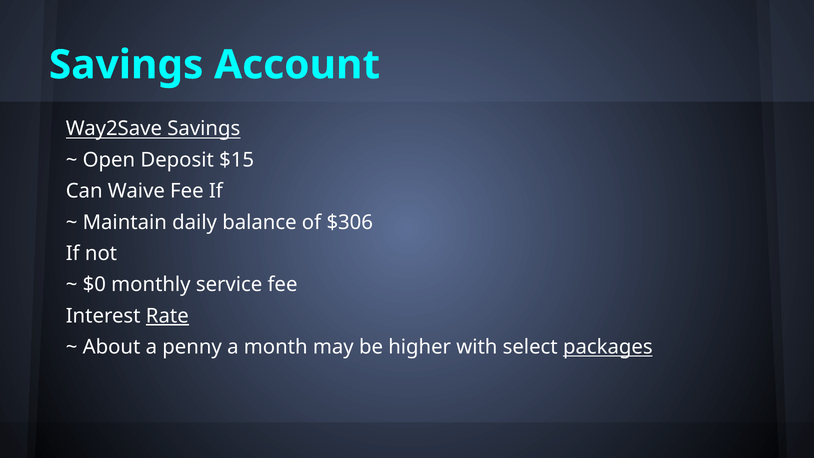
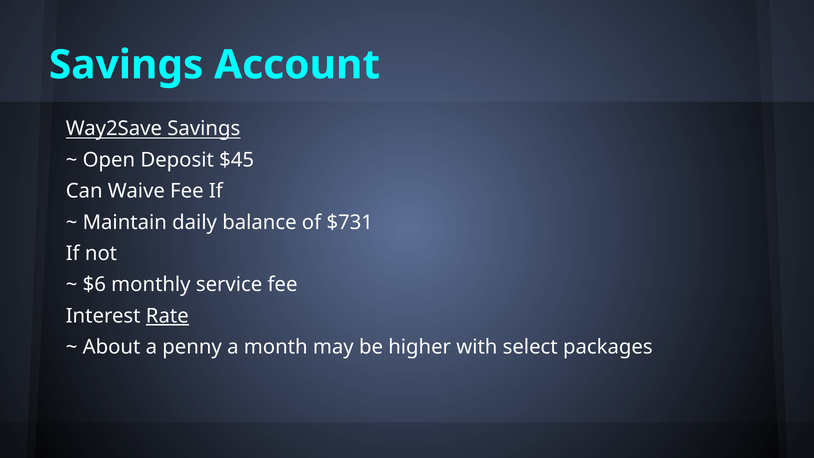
$15: $15 -> $45 (237, 160)
$306: $306 -> $731 (350, 222)
$0: $0 -> $6 (94, 285)
packages underline: present -> none (608, 347)
